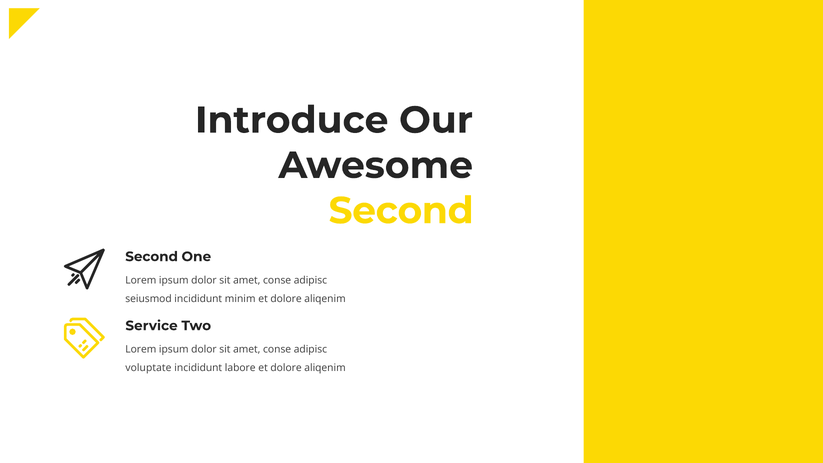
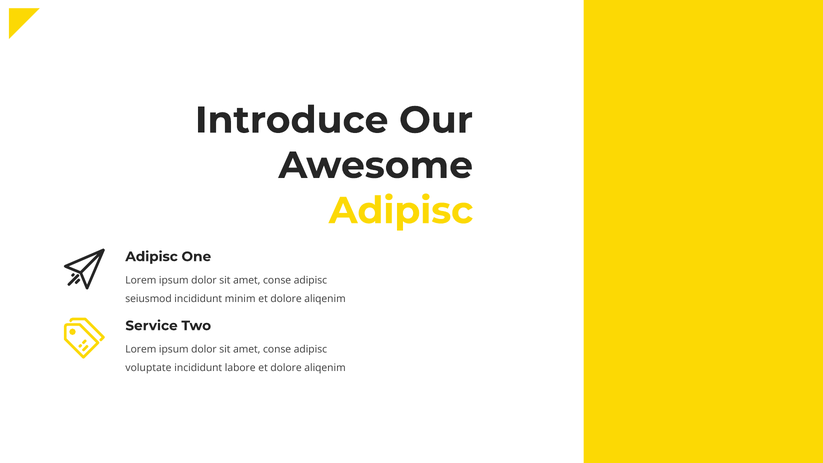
Second: Second -> Adipisc (401, 211)
Second: Second -> Adipisc (152, 257)
